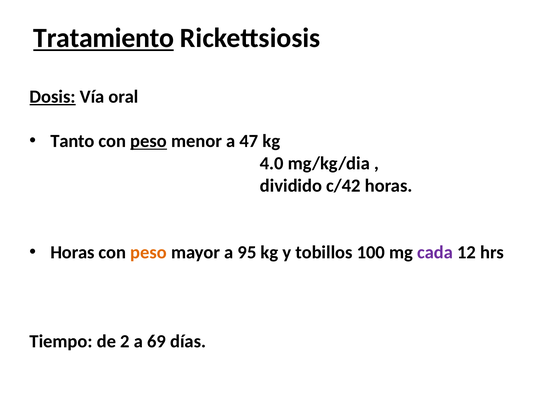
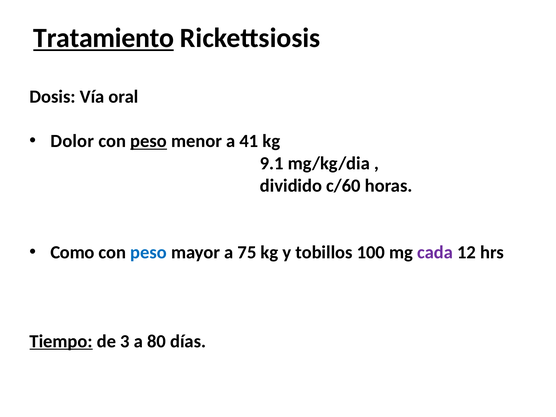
Dosis underline: present -> none (53, 97)
Tanto: Tanto -> Dolor (72, 141)
47: 47 -> 41 (249, 141)
4.0: 4.0 -> 9.1 (272, 163)
c/42: c/42 -> c/60 (343, 186)
Horas: Horas -> Como (72, 252)
peso colour: orange -> blue (149, 252)
95: 95 -> 75 (247, 252)
Tiempo underline: none -> present (61, 341)
2: 2 -> 3 (125, 341)
69: 69 -> 80 (157, 341)
